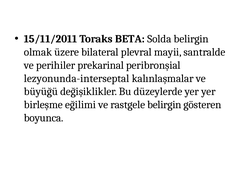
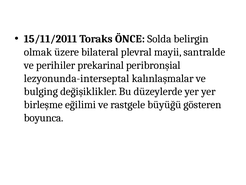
BETA: BETA -> ÖNCE (130, 39)
büyüğü: büyüğü -> bulging (41, 91)
rastgele belirgin: belirgin -> büyüğü (164, 104)
